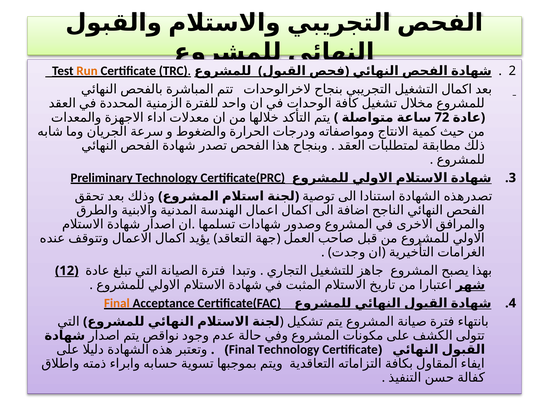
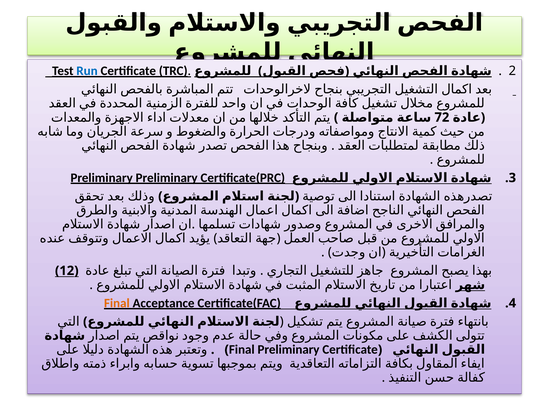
Run colour: orange -> blue (87, 71)
Preliminary Technology: Technology -> Preliminary (167, 178)
Final Technology: Technology -> Preliminary (288, 349)
